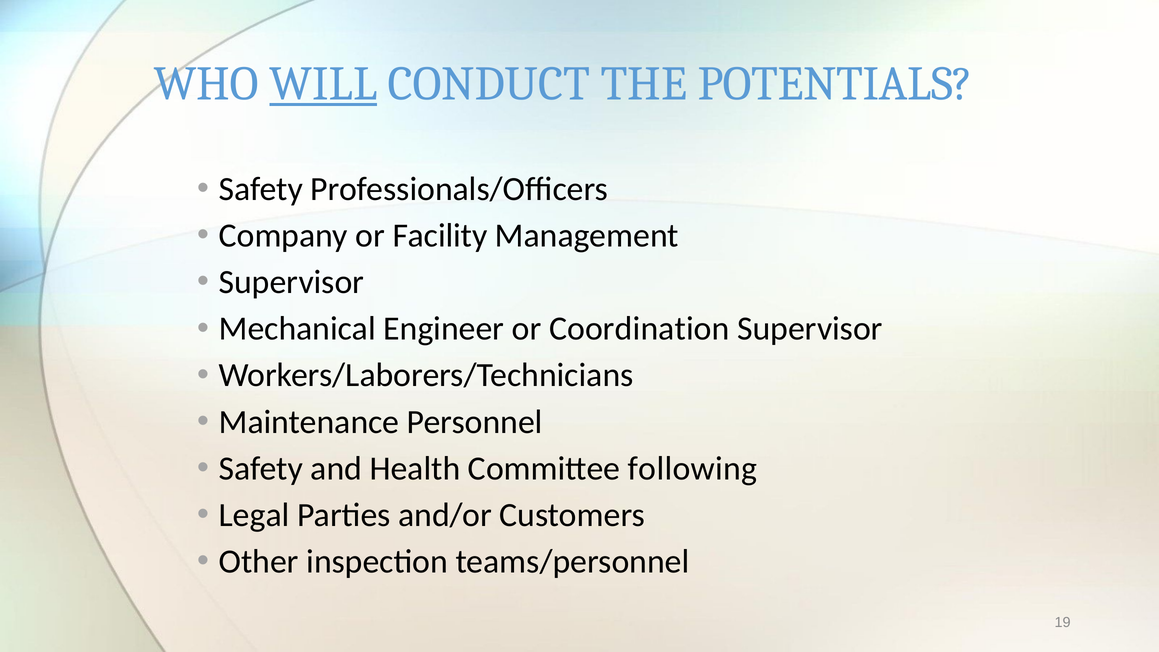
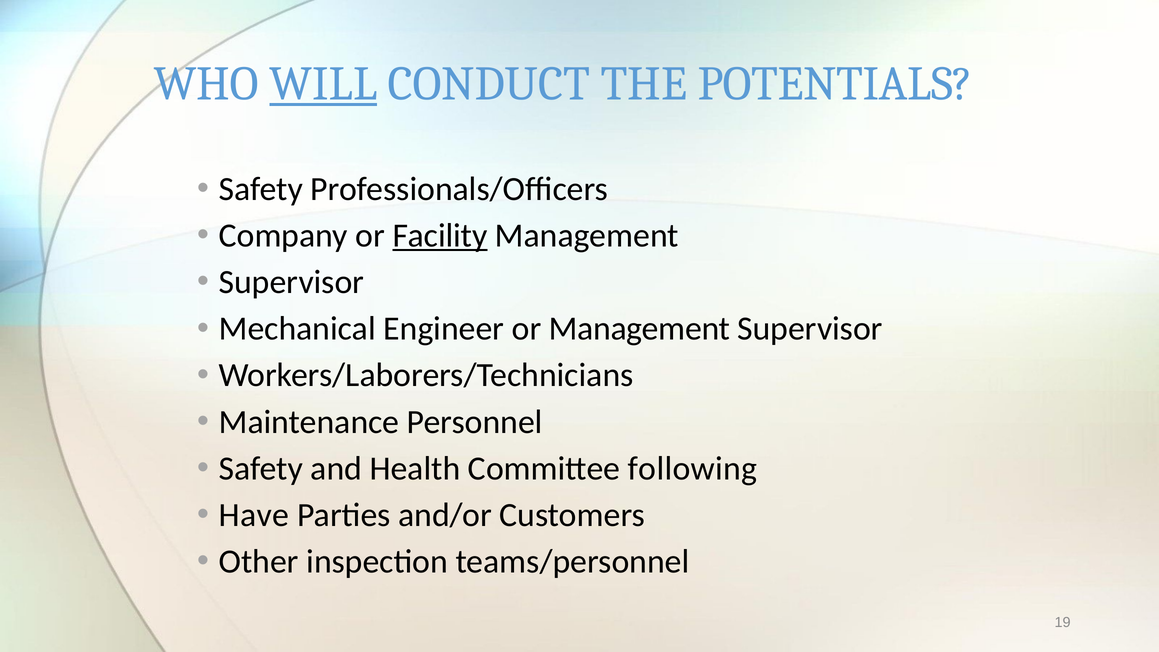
Facility underline: none -> present (440, 236)
or Coordination: Coordination -> Management (639, 329)
Legal: Legal -> Have (254, 515)
